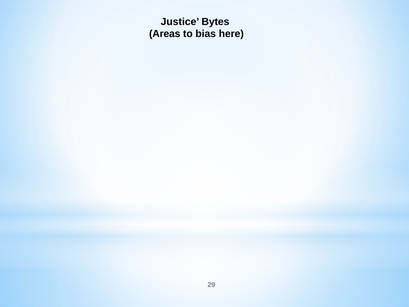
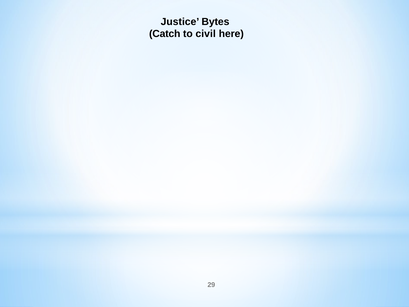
Areas: Areas -> Catch (165, 34)
bias: bias -> civil (206, 34)
